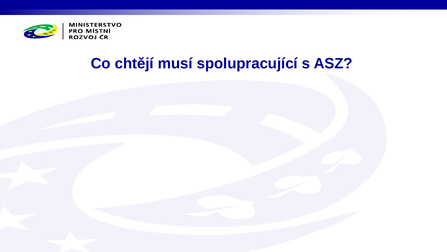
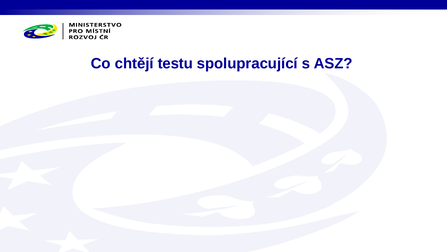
musí: musí -> testu (175, 63)
